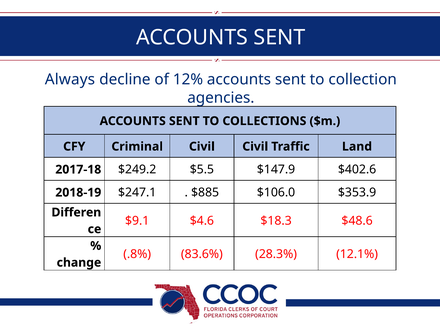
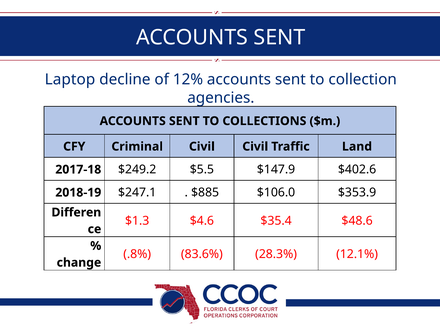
Always: Always -> Laptop (70, 79)
$9.1: $9.1 -> $1.3 (137, 221)
$18.3: $18.3 -> $35.4 (276, 221)
